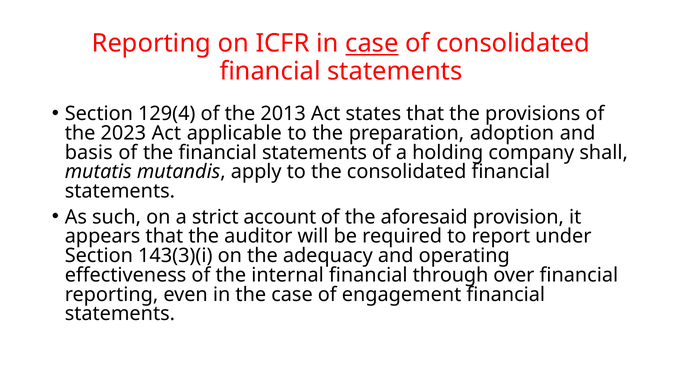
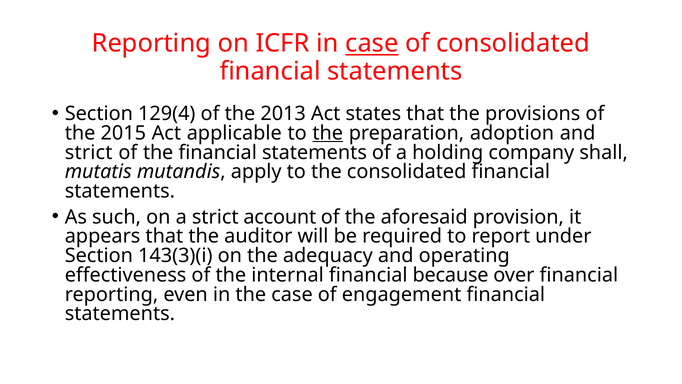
2023: 2023 -> 2015 (123, 133)
the underline: none -> present (328, 133)
basis: basis -> strict (89, 152)
through: through -> because (451, 275)
